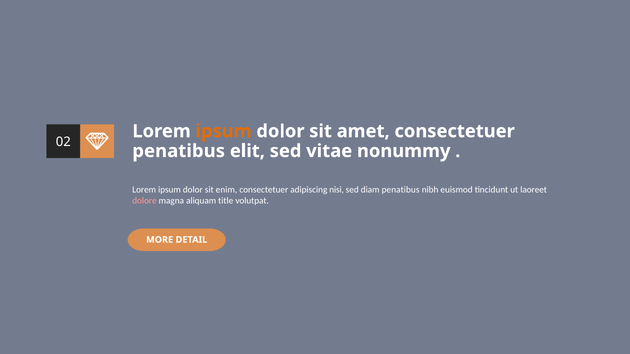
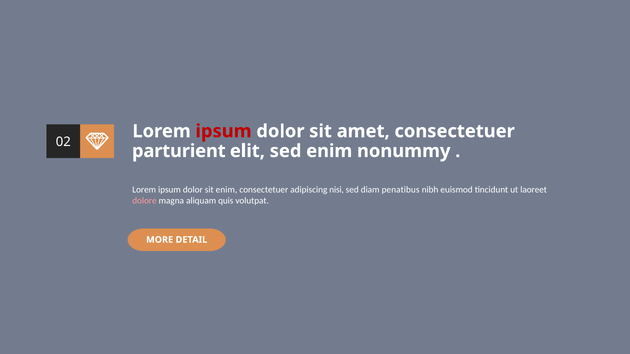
ipsum colour: orange -> red (224, 131)
penatibus: penatibus -> parturient (179, 151)
sed vitae: vitae -> enim (329, 151)
title: title -> quis (226, 201)
